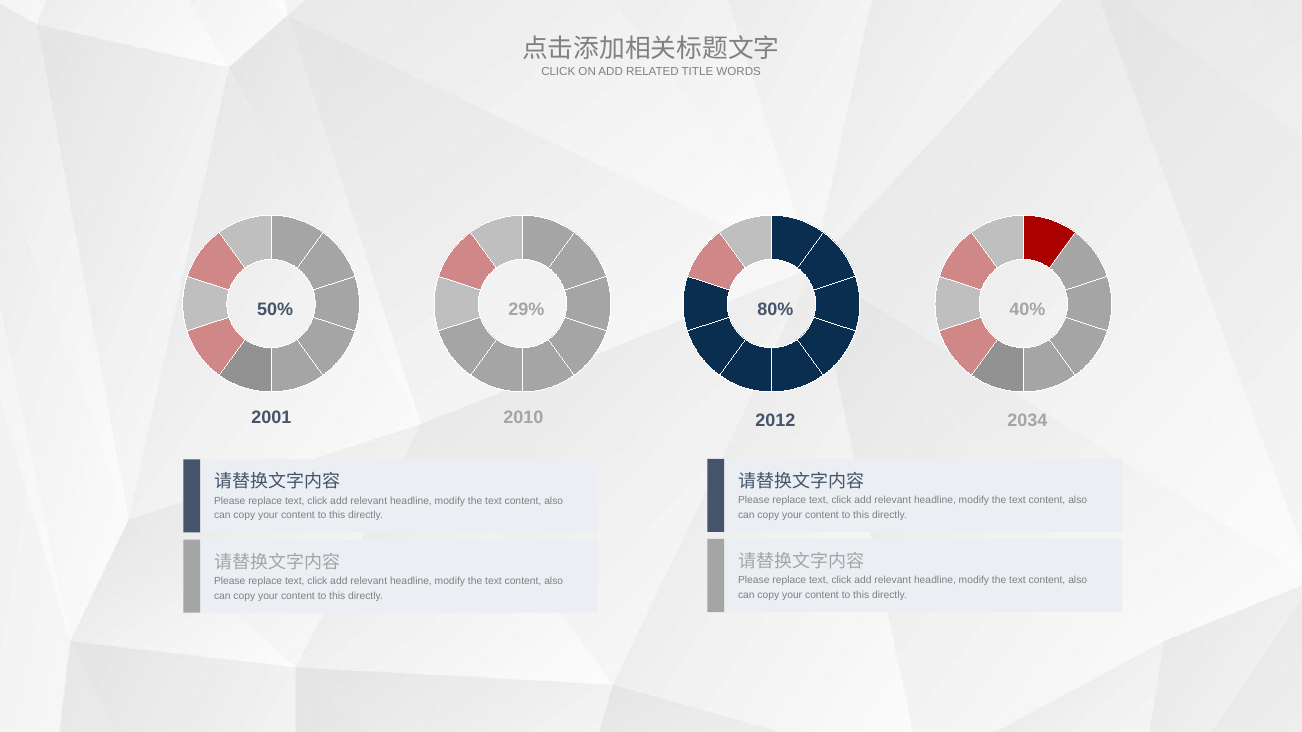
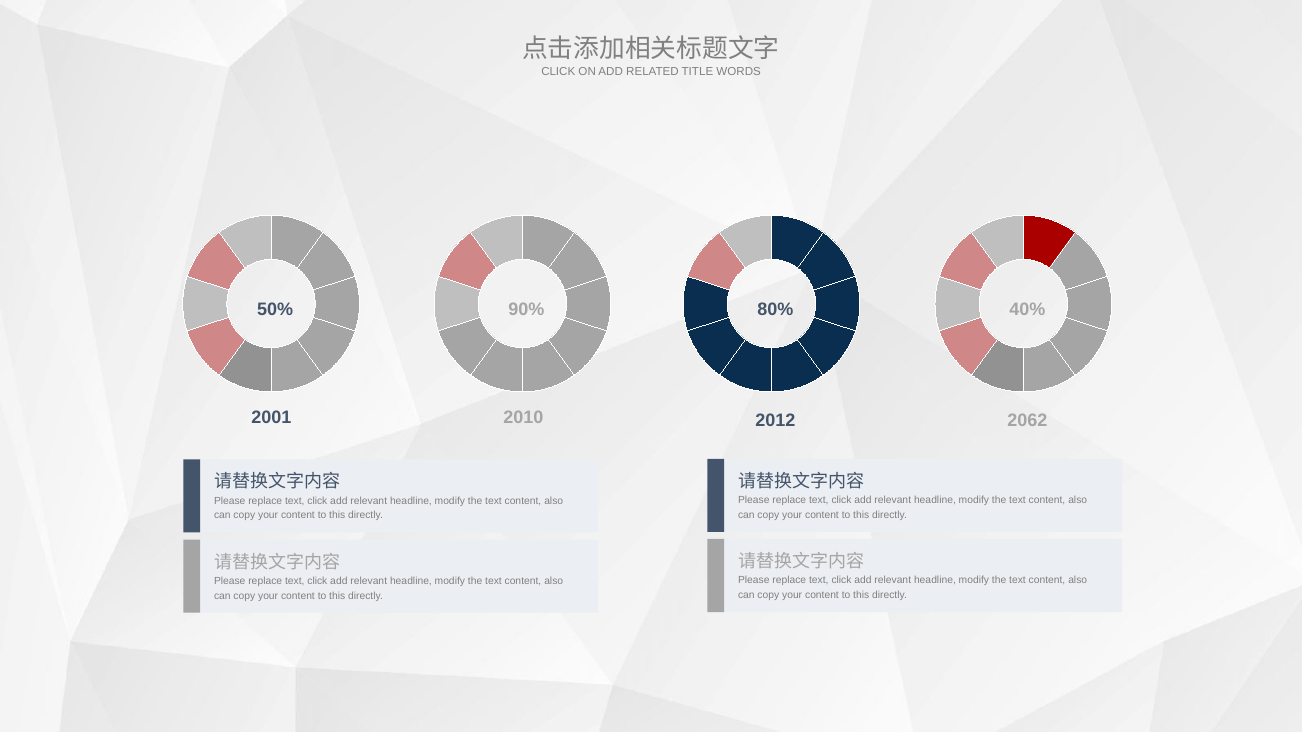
29%: 29% -> 90% (526, 309)
2034: 2034 -> 2062 (1027, 421)
